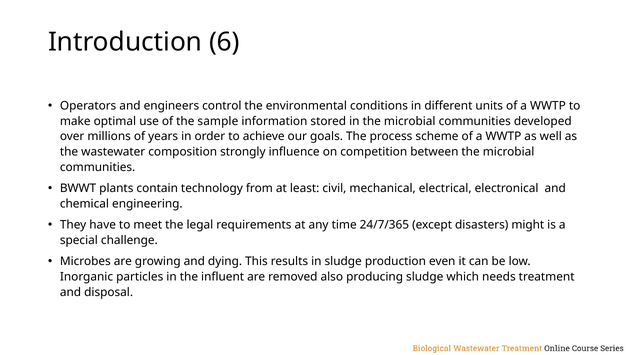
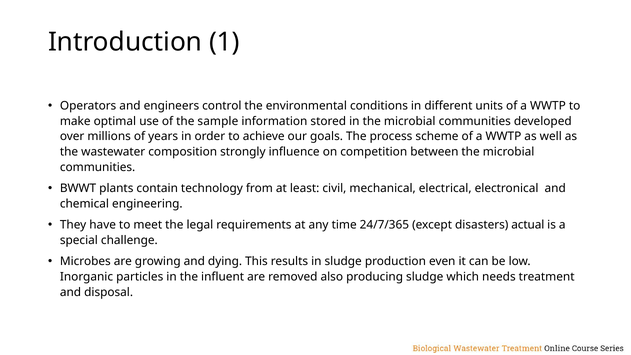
6: 6 -> 1 (224, 42)
might: might -> actual (528, 225)
